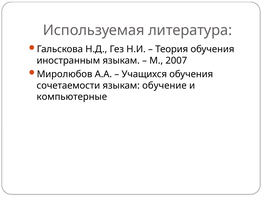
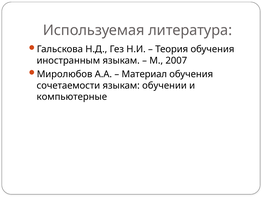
Учащихся: Учащихся -> Материал (144, 74)
обучение: обучение -> обучении (164, 85)
